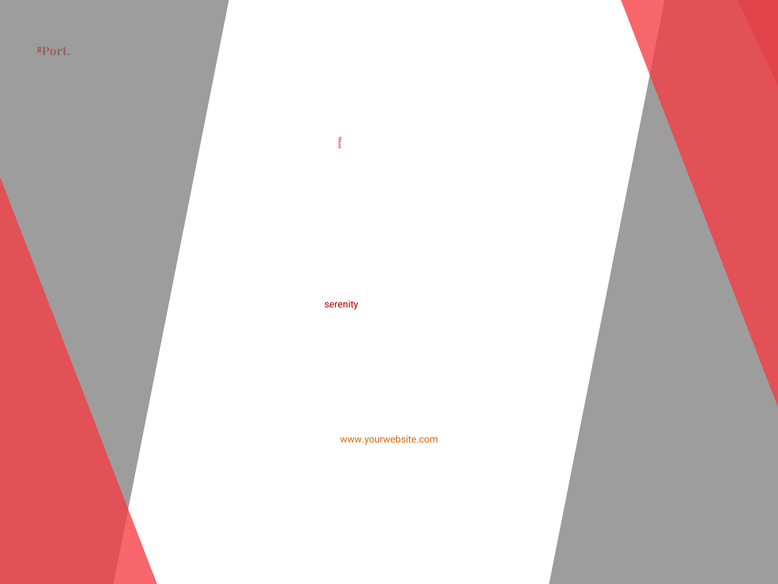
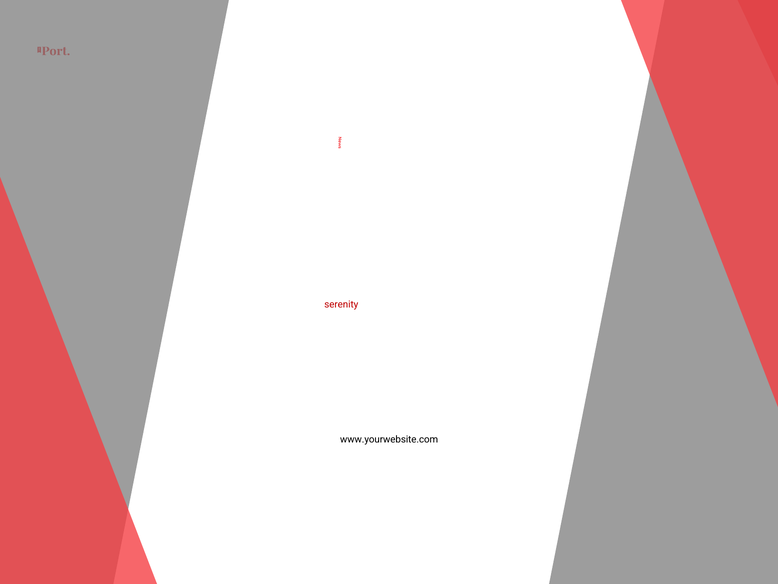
www.yourwebsite.com colour: orange -> black (389, 439)
